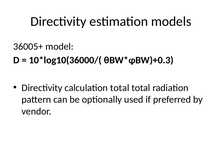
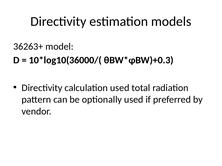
36005+: 36005+ -> 36263+ (28, 47)
calculation total: total -> used (120, 88)
